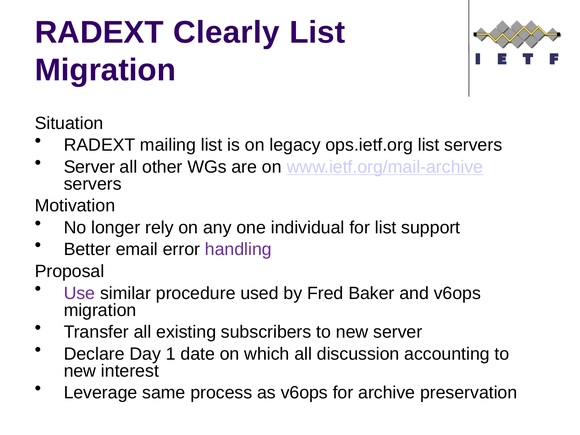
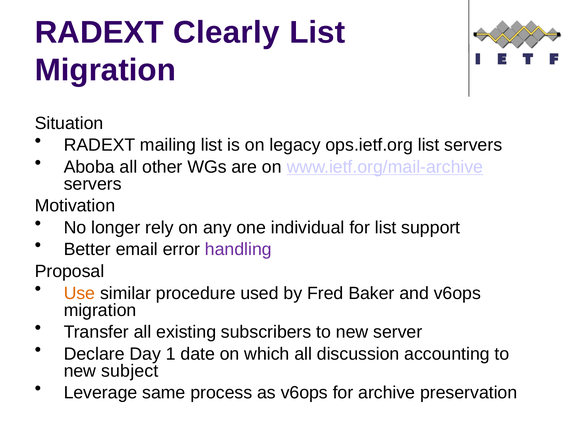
Server: Server -> Aboba (89, 167)
Use colour: purple -> orange (79, 293)
interest: interest -> subject (130, 371)
